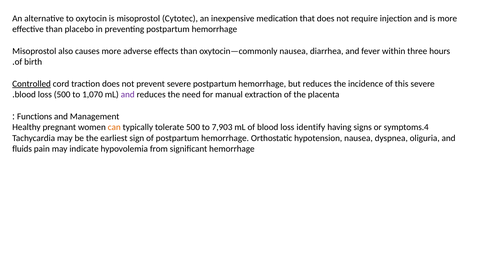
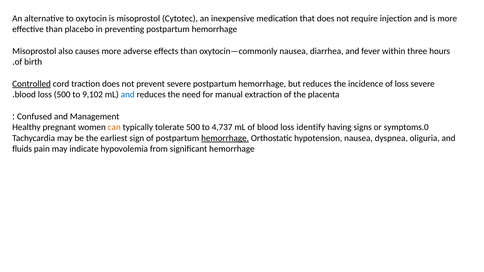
of this: this -> loss (402, 84)
1,070: 1,070 -> 9,102 (93, 95)
and colour: purple -> blue (128, 95)
Functions: Functions -> Confused (35, 116)
7,903: 7,903 -> 4,737 (222, 127)
symptoms.4: symptoms.4 -> symptoms.0 (406, 127)
hemorrhage underline: none -> present (225, 138)
